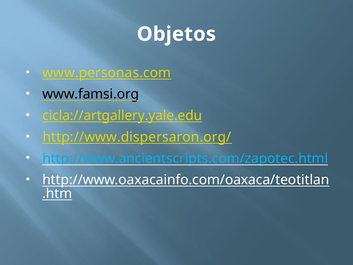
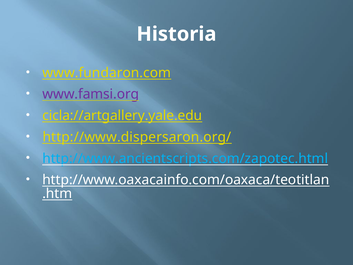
Objetos: Objetos -> Historia (176, 34)
www.personas.com: www.personas.com -> www.fundaron.com (107, 73)
www.famsi.org colour: black -> purple (91, 94)
